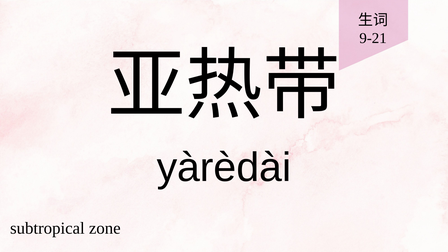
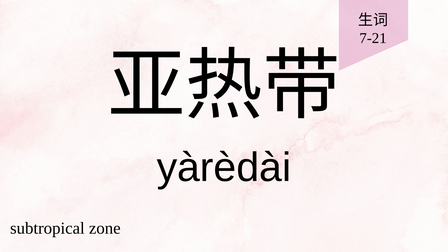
9-21: 9-21 -> 7-21 (373, 38)
